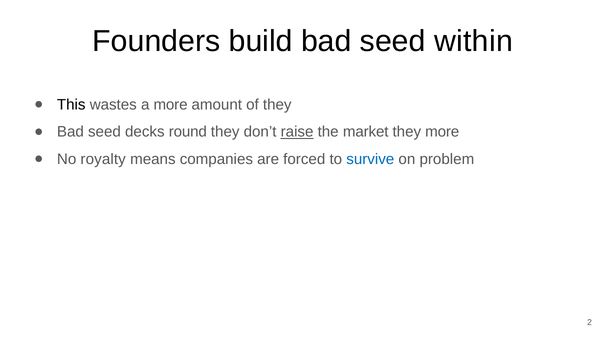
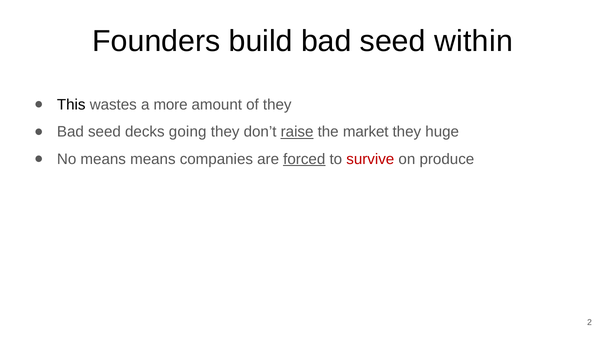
round: round -> going (188, 132)
they more: more -> huge (442, 132)
No royalty: royalty -> means (103, 159)
forced underline: none -> present (304, 159)
survive colour: blue -> red (370, 159)
problem: problem -> produce (447, 159)
